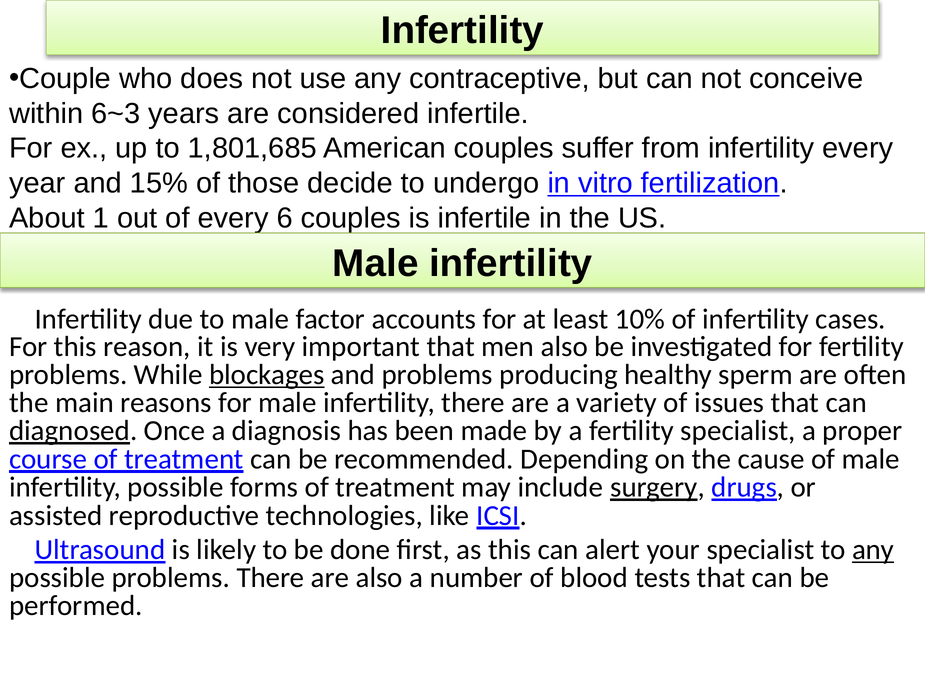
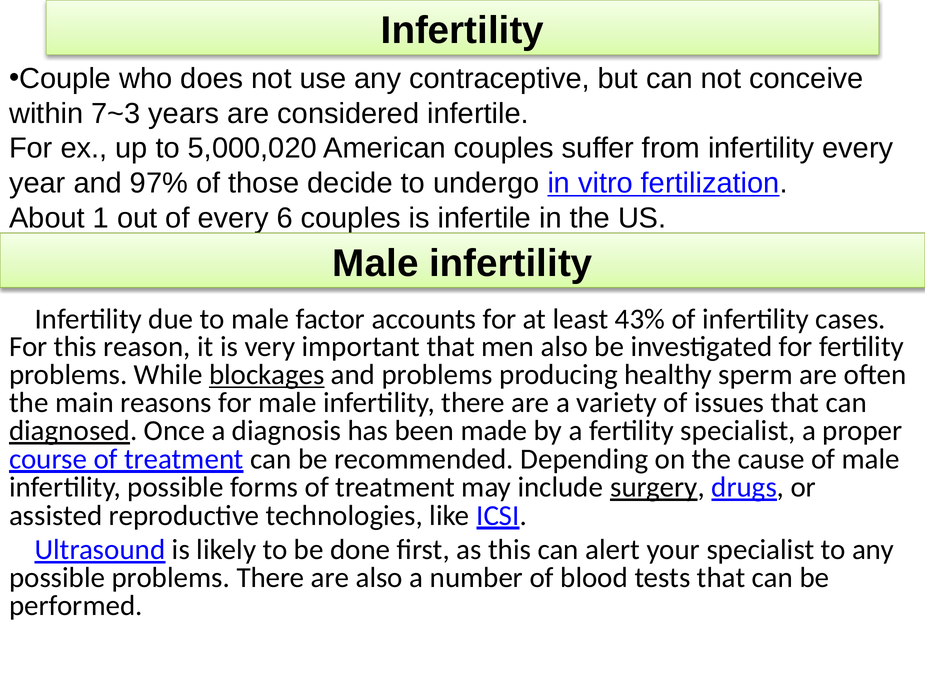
6~3: 6~3 -> 7~3 (116, 114)
1,801,685: 1,801,685 -> 5,000,020 (252, 148)
15%: 15% -> 97% (159, 183)
10%: 10% -> 43% (640, 319)
any underline: present -> none (873, 550)
